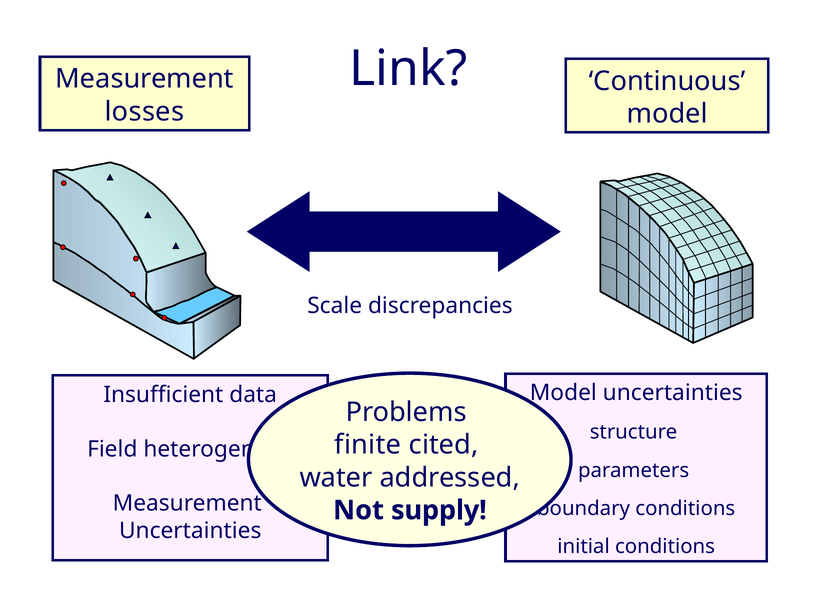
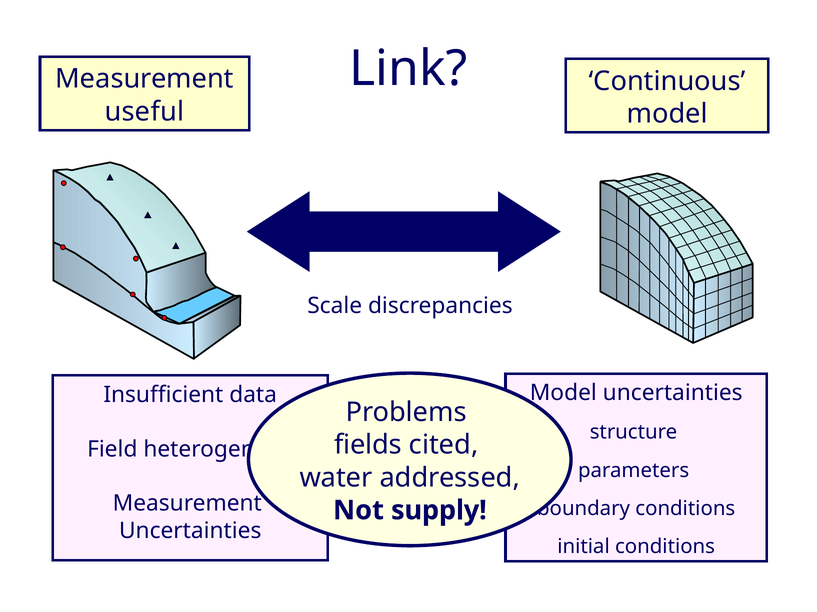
losses: losses -> useful (144, 112)
finite: finite -> fields (368, 446)
